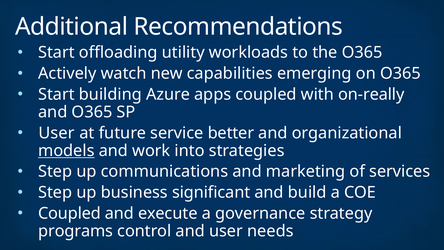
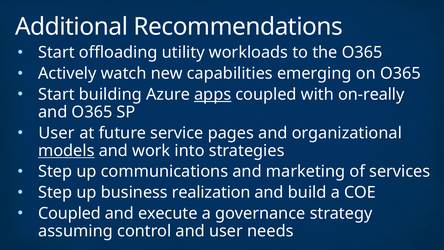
apps underline: none -> present (213, 94)
better: better -> pages (231, 133)
significant: significant -> realization (211, 192)
programs: programs -> assuming (76, 231)
